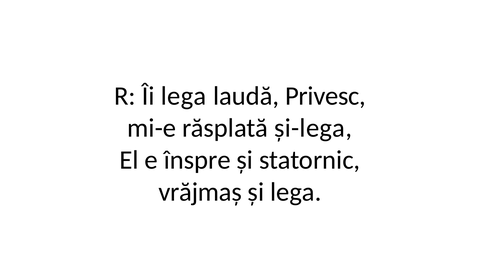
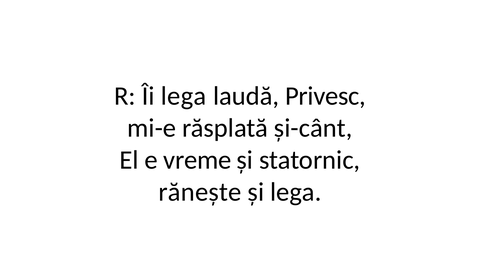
și-lega: și-lega -> și-cânt (313, 128)
înspre: înspre -> vreme (197, 160)
vrăjmaș: vrăjmaș -> rănește (200, 192)
